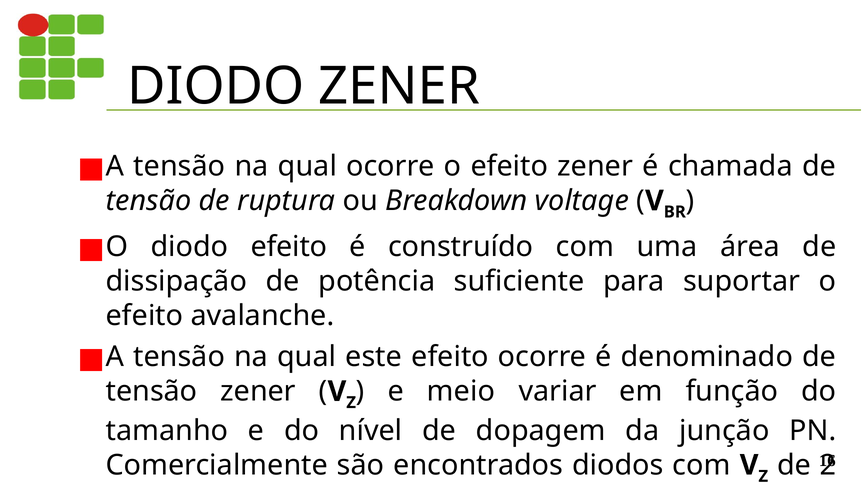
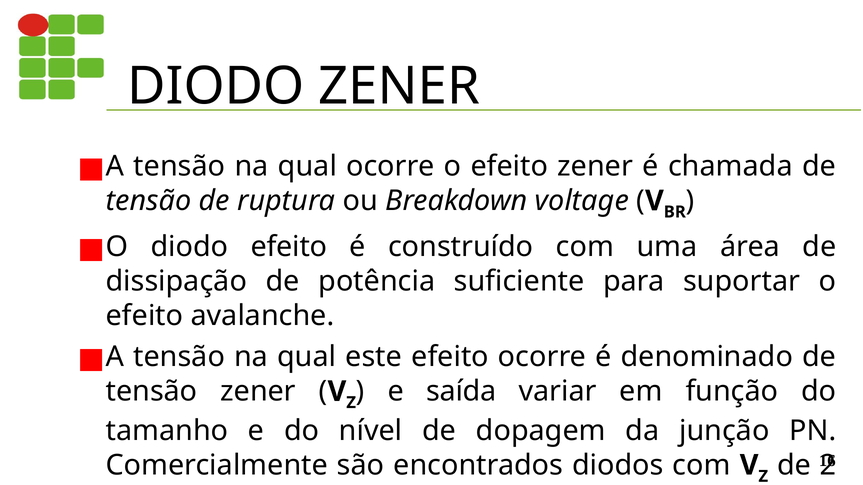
meio: meio -> saída (461, 392)
